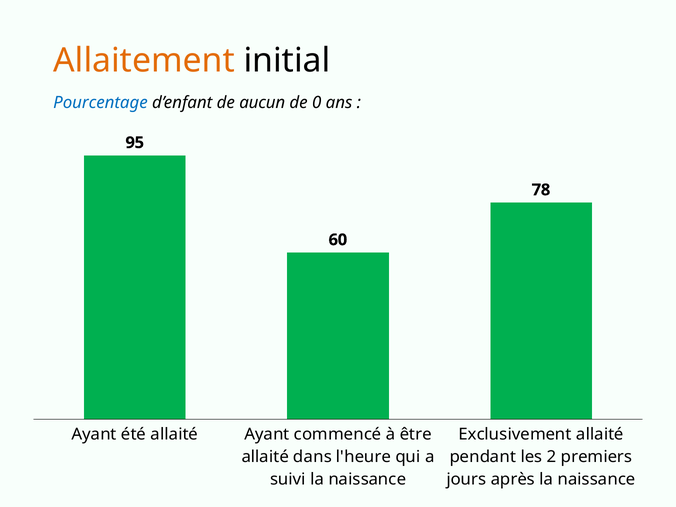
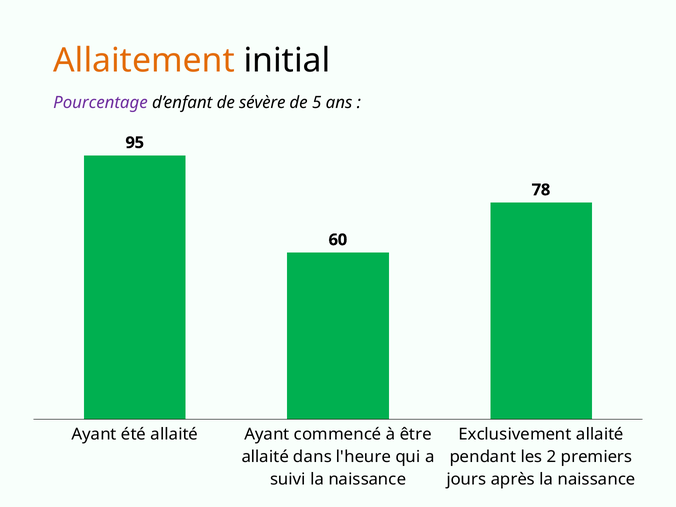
Pourcentage colour: blue -> purple (100, 103)
aucun: aucun -> sévère (262, 103)
0: 0 -> 5 (317, 103)
